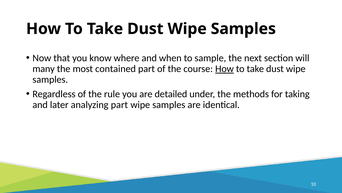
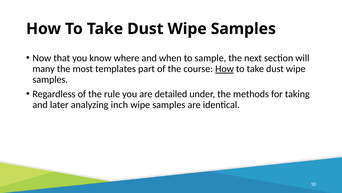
contained: contained -> templates (116, 69)
analyzing part: part -> inch (119, 104)
